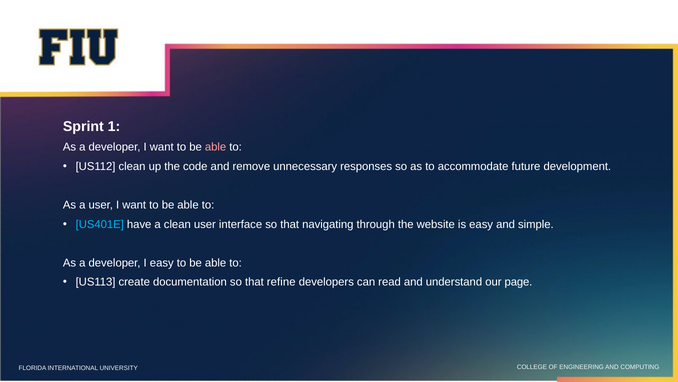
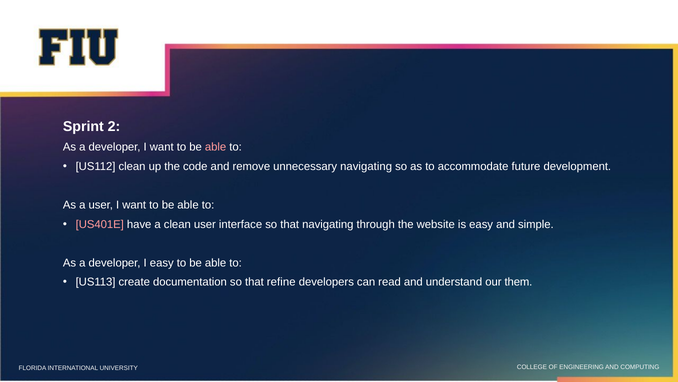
1: 1 -> 2 (114, 126)
unnecessary responses: responses -> navigating (366, 166)
US401E colour: light blue -> pink (100, 224)
page: page -> them (518, 282)
